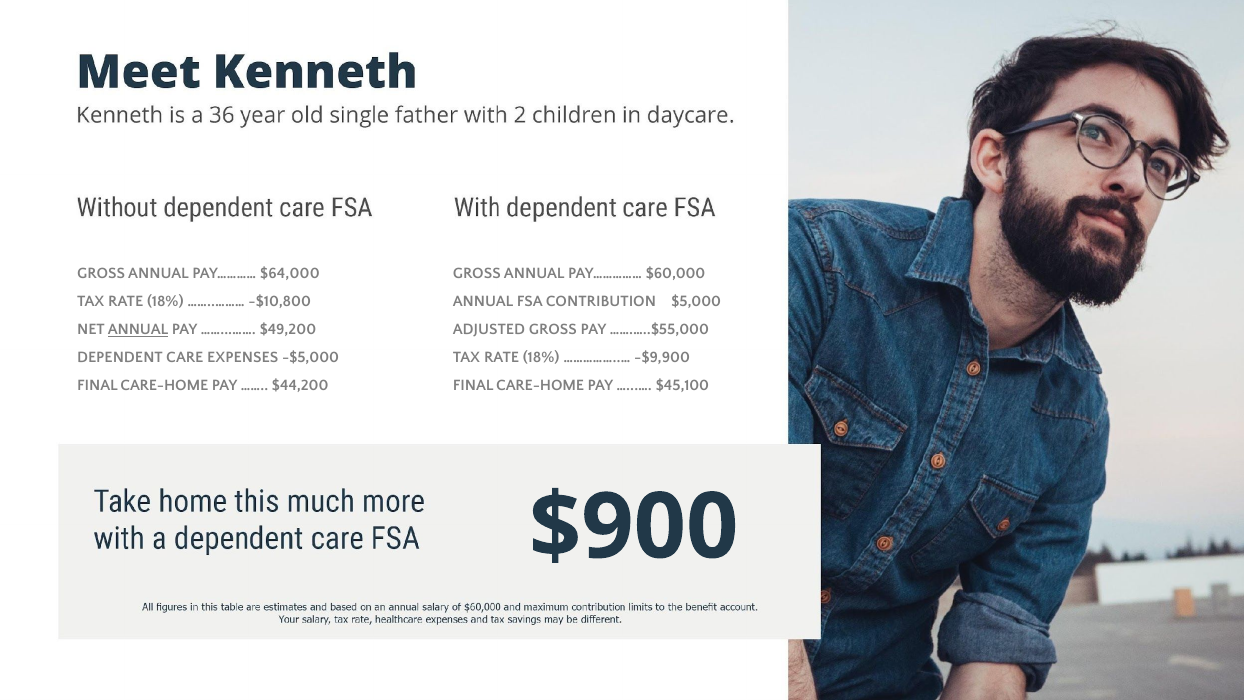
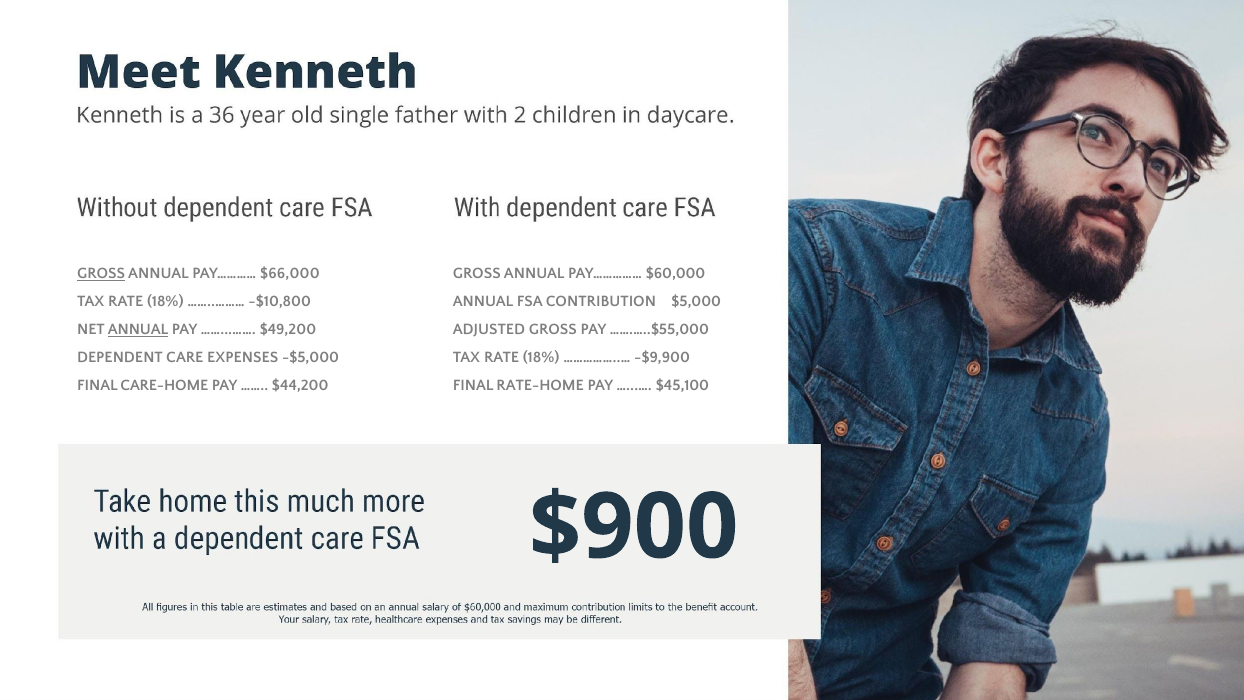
GROSS underline: none -> present (101, 273)
$64,000: $64,000 -> $66,000 (290, 273)
CARE-HOME: CARE-HOME -> RATE-HOME (540, 386)
